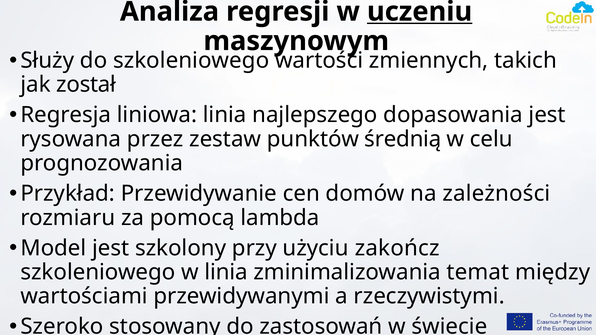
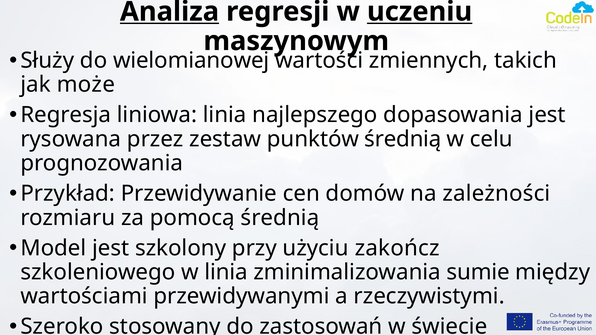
Analiza underline: none -> present (170, 12)
do szkoleniowego: szkoleniowego -> wielomianowej (191, 61)
został: został -> może (86, 85)
pomocą lambda: lambda -> średnią (280, 218)
temat: temat -> sumie (478, 272)
